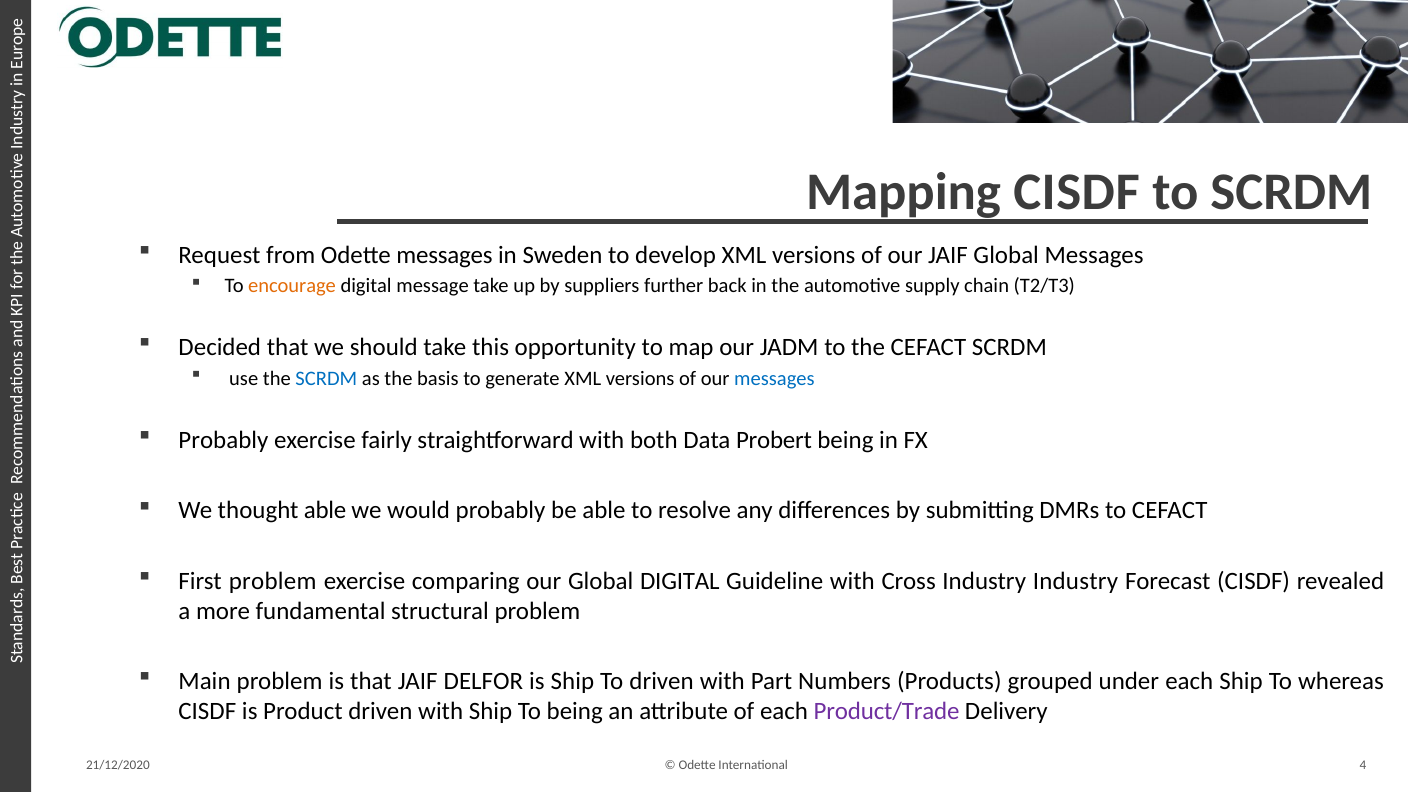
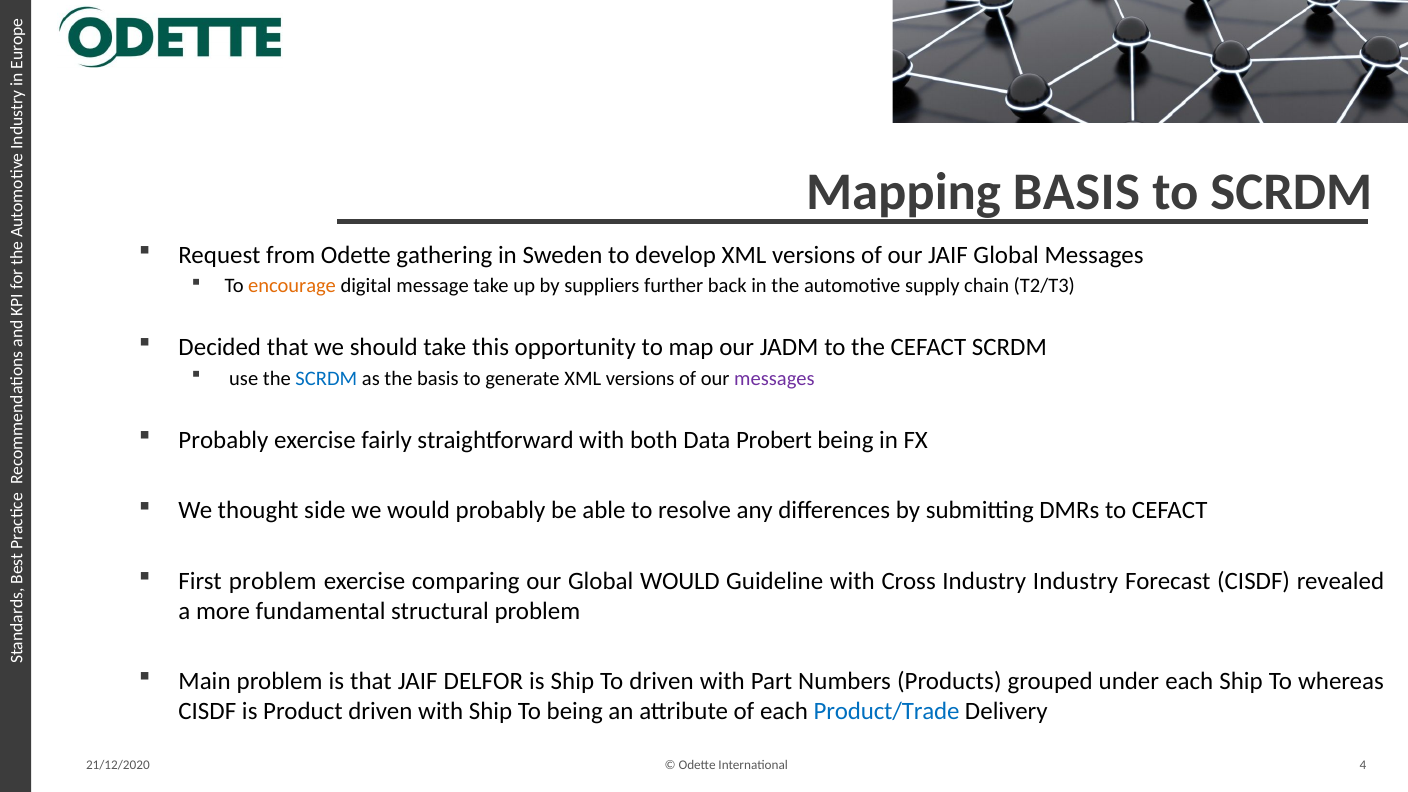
Mapping CISDF: CISDF -> BASIS (1077, 192)
Odette messages: messages -> gathering (444, 255)
messages colour: blue -> purple (774, 379)
thought able: able -> side (325, 511)
Global DIGITAL: DIGITAL -> WOULD (680, 581)
Product/Trade colour: purple -> blue (887, 711)
